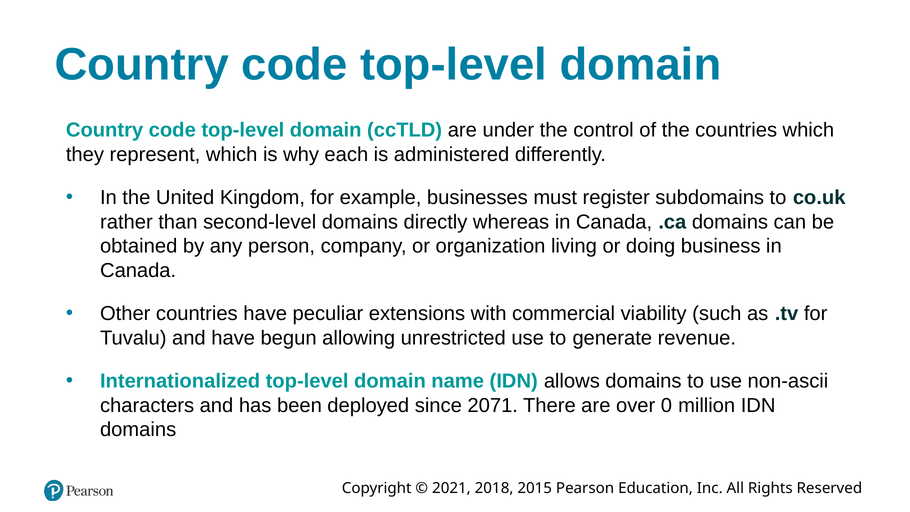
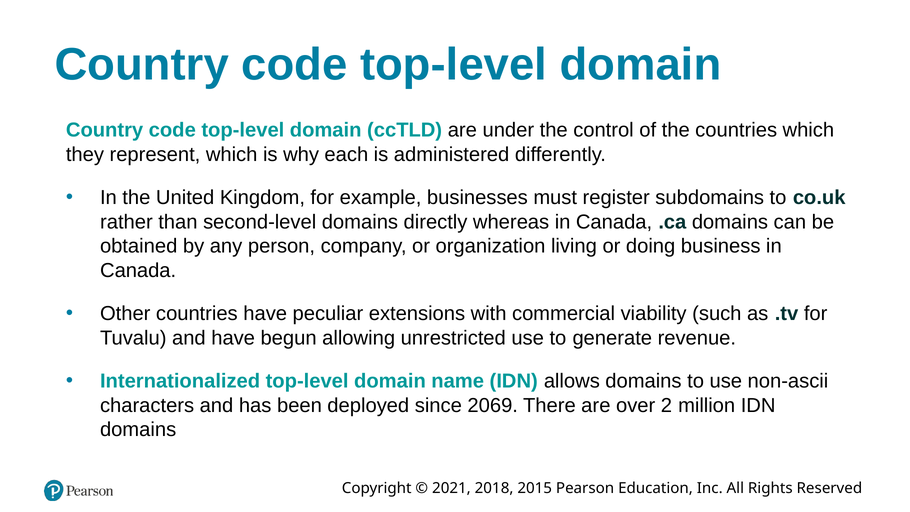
2071: 2071 -> 2069 (493, 405)
0: 0 -> 2 (666, 405)
